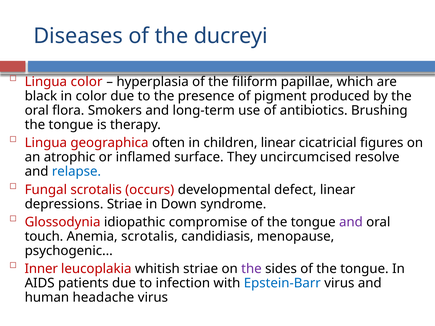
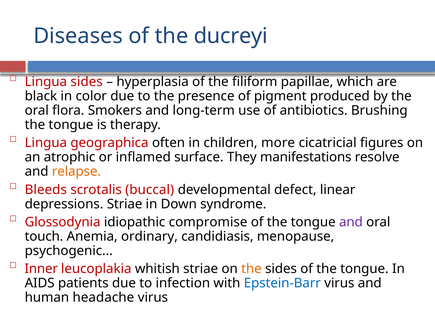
Lingua color: color -> sides (87, 82)
children linear: linear -> more (278, 143)
uncircumcised: uncircumcised -> manifestations (306, 157)
relapse colour: blue -> orange (76, 172)
Fungal: Fungal -> Bleeds (46, 190)
occurs: occurs -> buccal (150, 190)
Anemia scrotalis: scrotalis -> ordinary (149, 237)
the colour: purple -> orange (251, 269)
